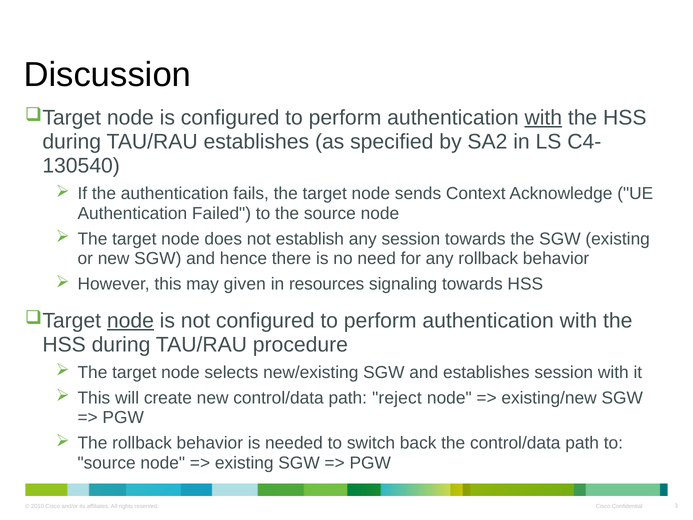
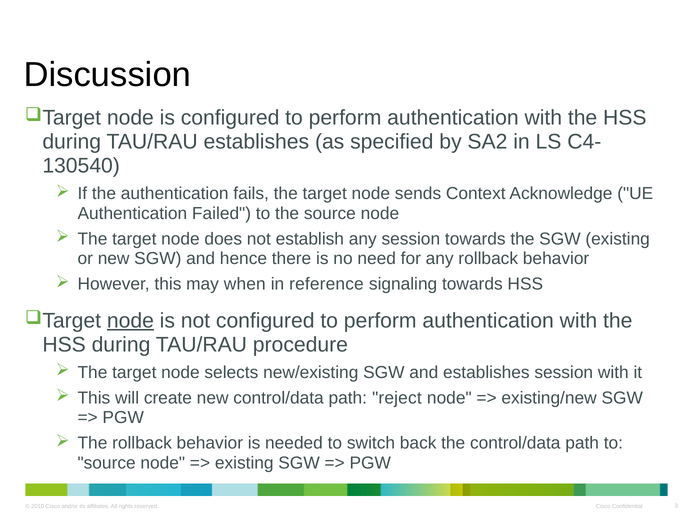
with underline: present -> none (543, 118)
given: given -> when (245, 284)
resources: resources -> reference (326, 284)
